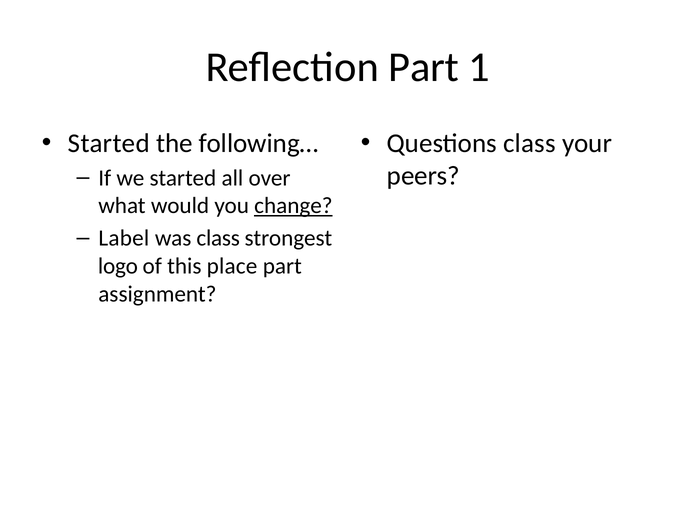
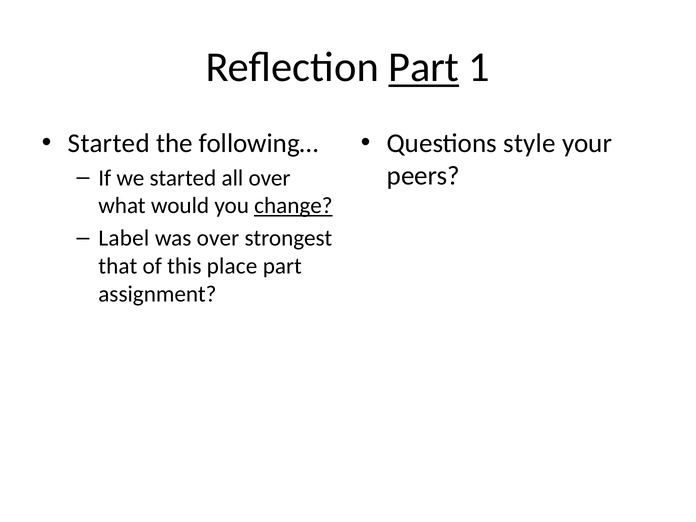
Part underline: none -> present (424, 67)
Questions class: class -> style (529, 143)
was class: class -> over (218, 238)
logo: logo -> that (118, 266)
